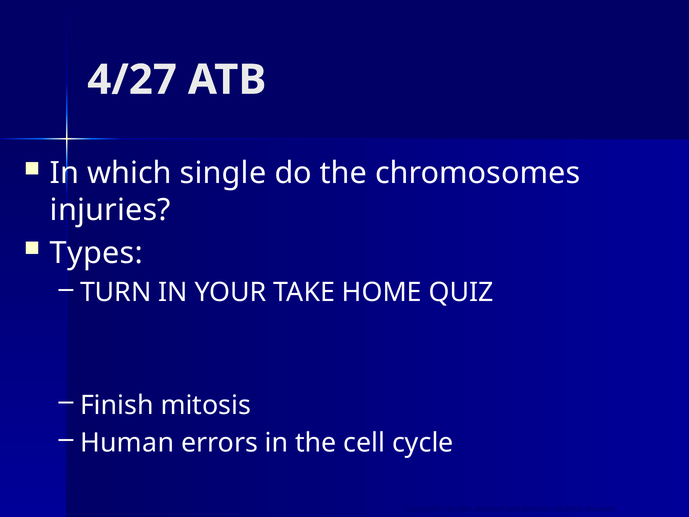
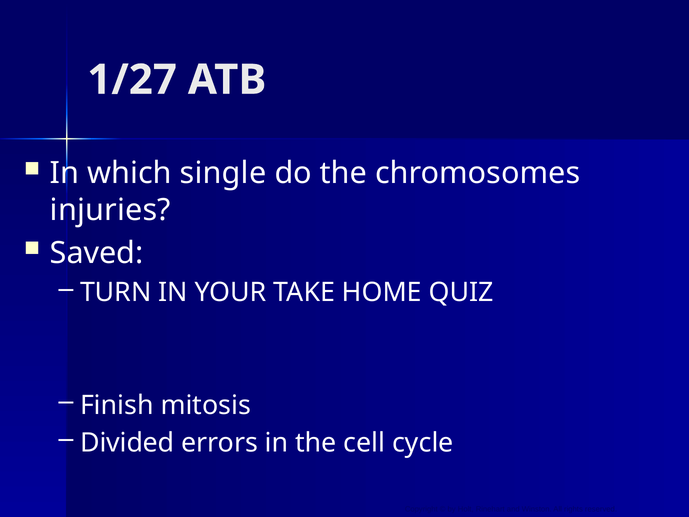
4/27: 4/27 -> 1/27 (132, 80)
Types: Types -> Saved (97, 253)
Human: Human -> Divided (127, 443)
